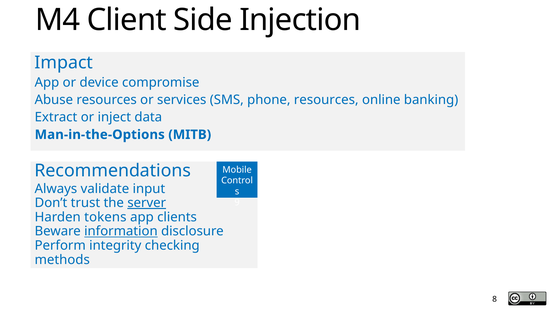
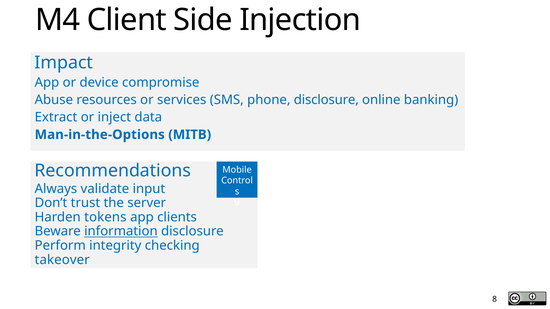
phone resources: resources -> disclosure (326, 100)
server underline: present -> none (147, 203)
methods: methods -> takeover (62, 260)
